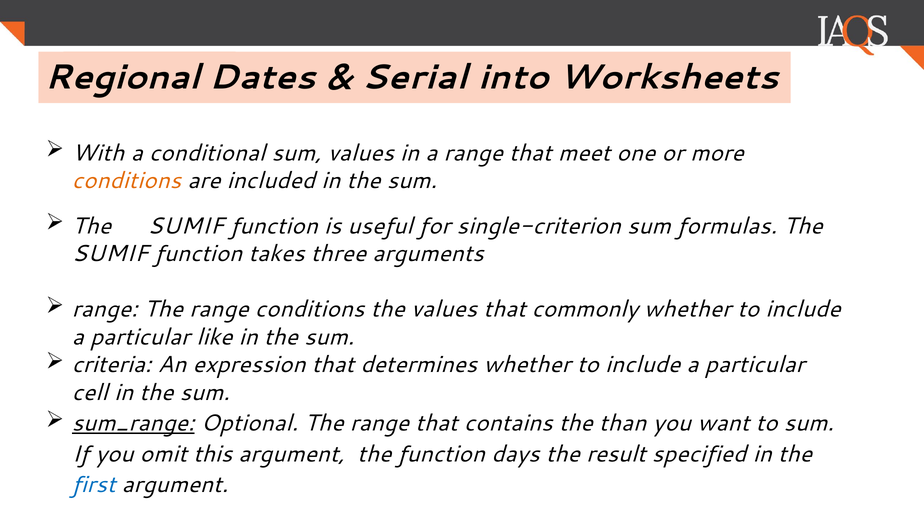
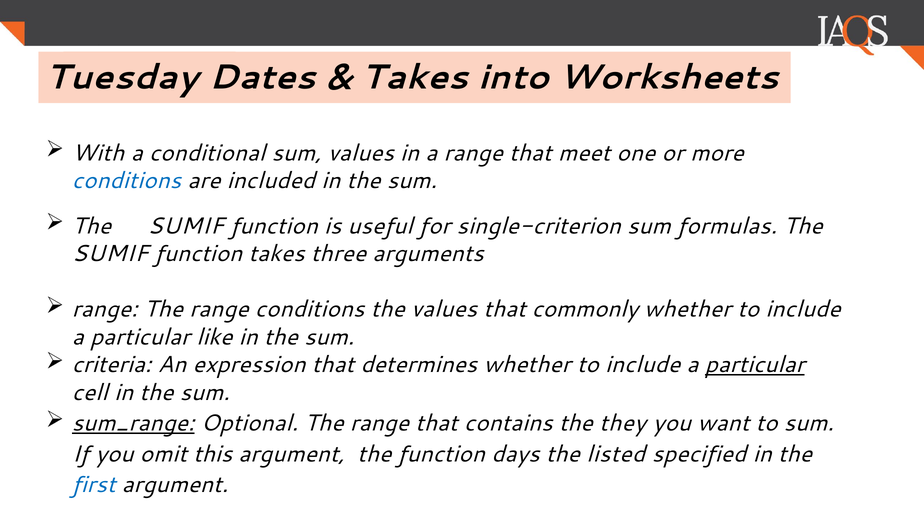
Regional: Regional -> Tuesday (122, 77)
Serial: Serial -> Takes (415, 77)
conditions colour: orange -> blue (127, 181)
particular underline: none -> present (755, 365)
than: than -> they (623, 423)
result: result -> listed (616, 454)
